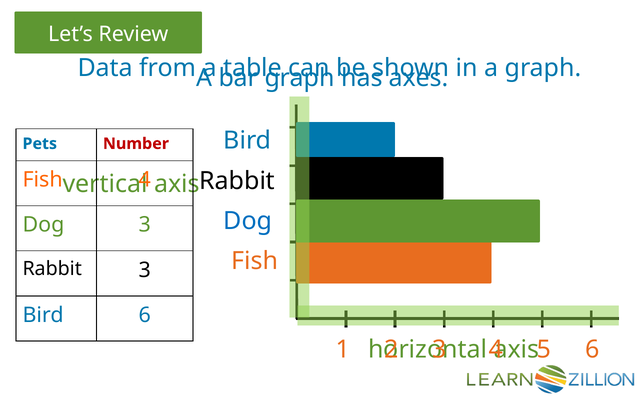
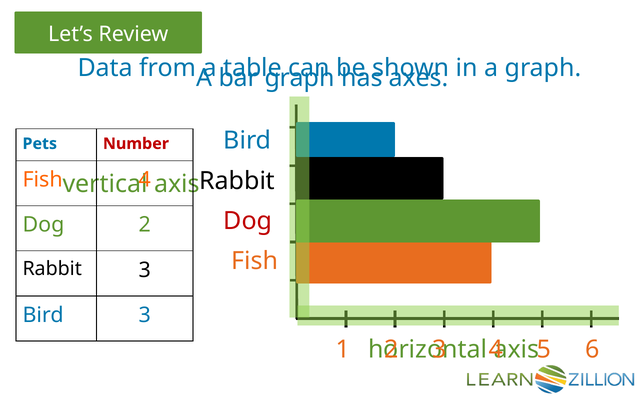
Dog colour: blue -> red (248, 221)
Dog 3: 3 -> 2 (145, 225)
Bird 6: 6 -> 3 (145, 315)
